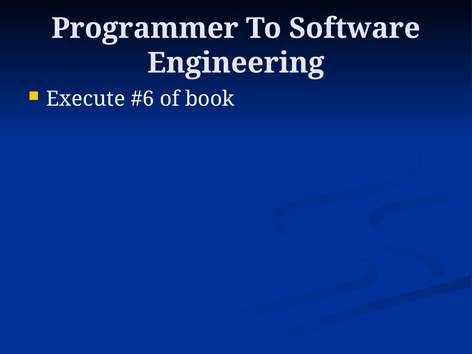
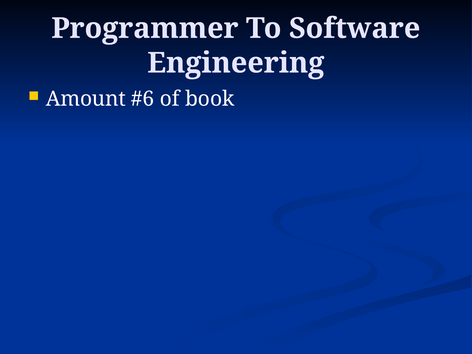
Execute: Execute -> Amount (86, 99)
